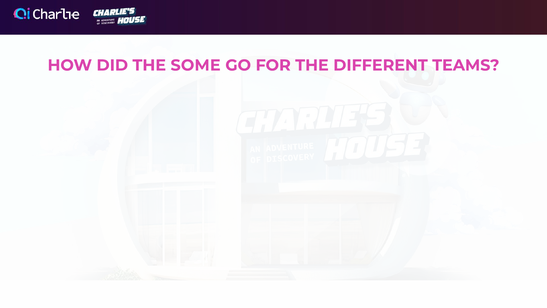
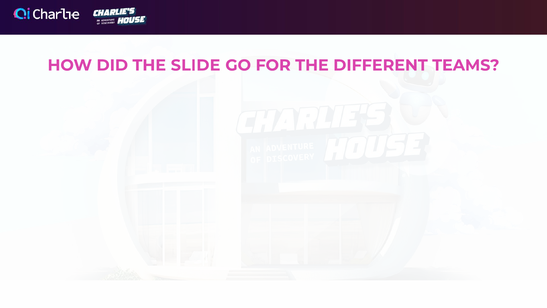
SOME: SOME -> SLIDE (196, 65)
